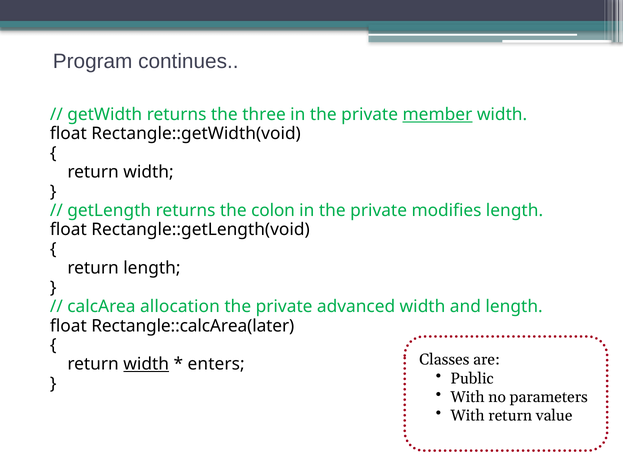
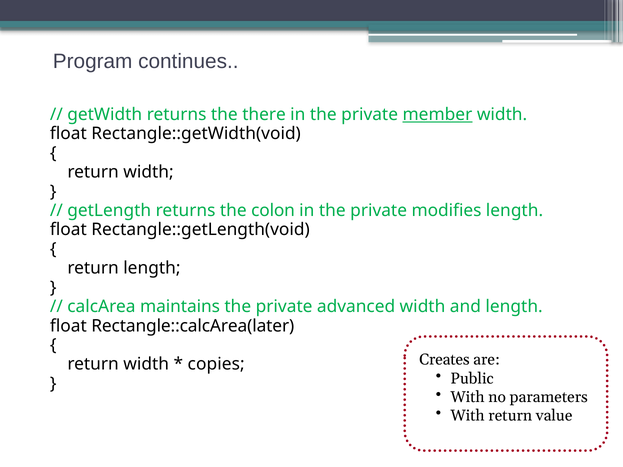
three: three -> there (264, 114)
allocation: allocation -> maintains (180, 307)
Classes: Classes -> Creates (444, 360)
width underline: present -> none (146, 364)
enters: enters -> copies (216, 364)
